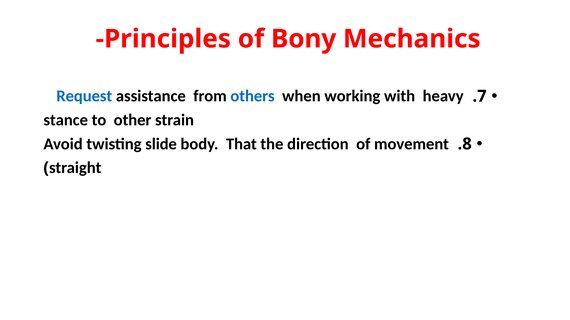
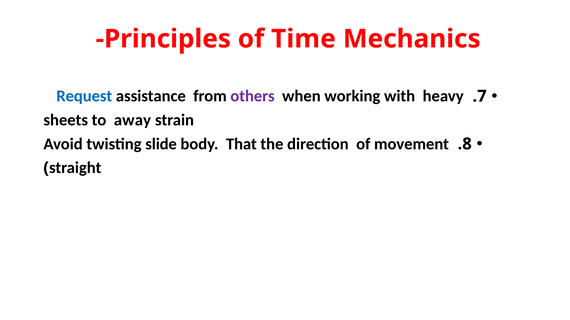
Bony: Bony -> Time (303, 39)
others colour: blue -> purple (253, 96)
stance: stance -> sheets (66, 120)
other: other -> away (132, 120)
